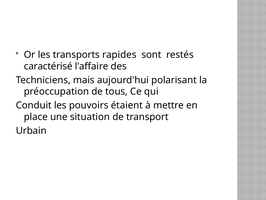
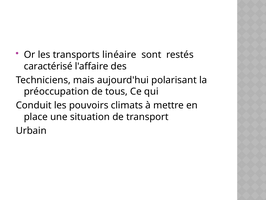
rapides: rapides -> linéaire (119, 55)
étaient: étaient -> climats (127, 105)
